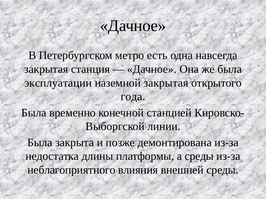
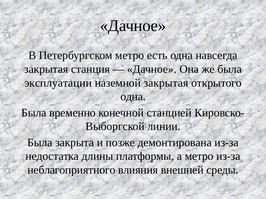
года: года -> одна (133, 97)
а среды: среды -> метро (199, 157)
